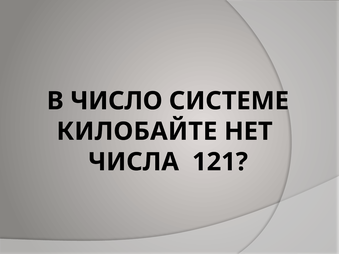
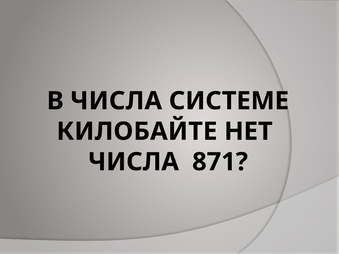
В ЧИСЛО: ЧИСЛО -> ЧИСЛА (116, 101)
121: 121 -> 871 (220, 162)
